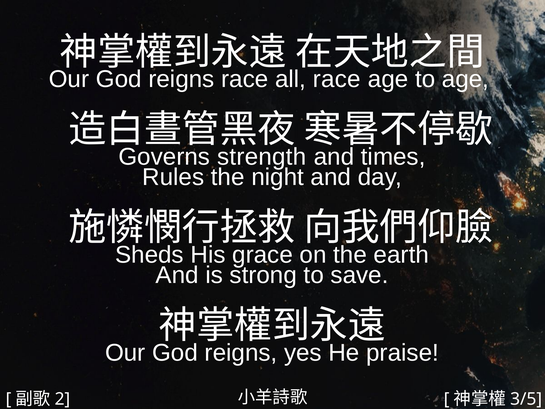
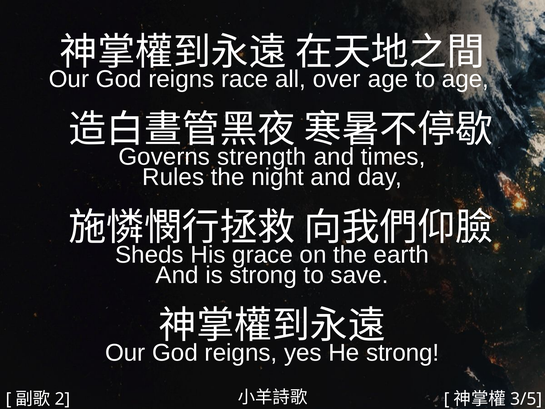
all race: race -> over (337, 79)
He praise: praise -> strong (403, 353)
